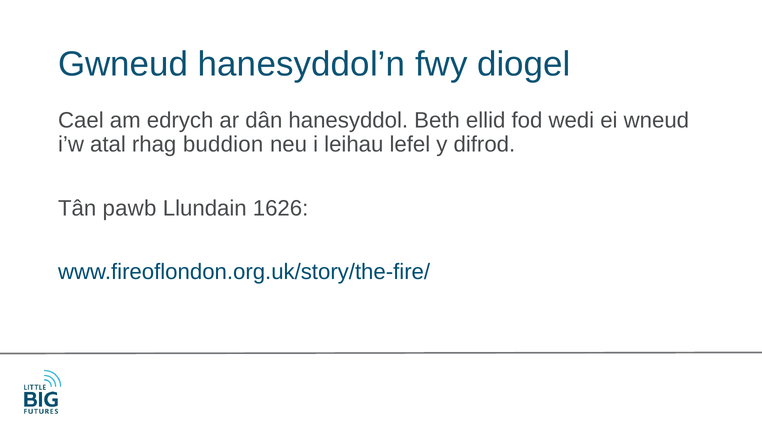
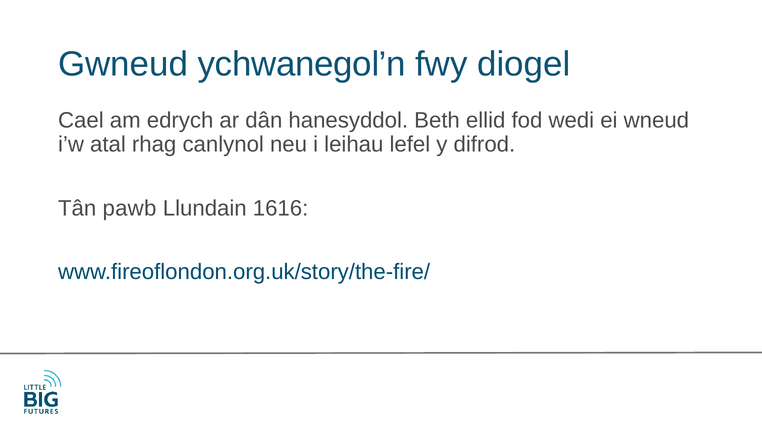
hanesyddol’n: hanesyddol’n -> ychwanegol’n (302, 64)
buddion: buddion -> canlynol (223, 144)
1626: 1626 -> 1616 (281, 208)
